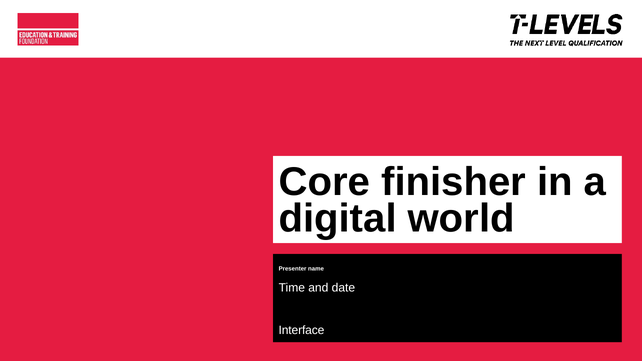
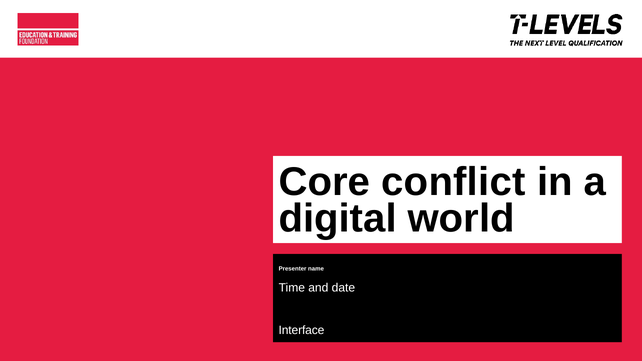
finisher: finisher -> conflict (453, 182)
